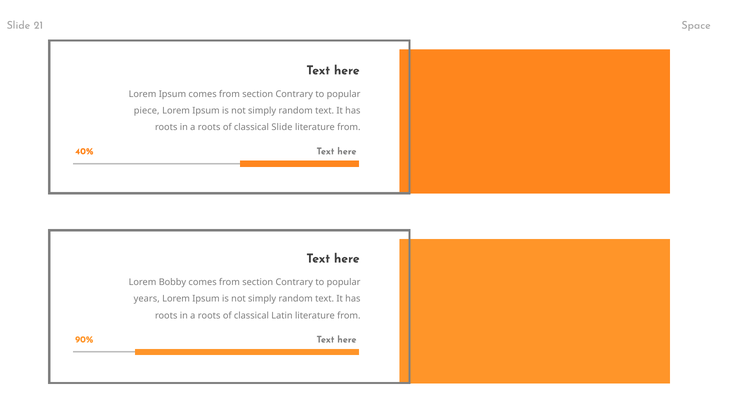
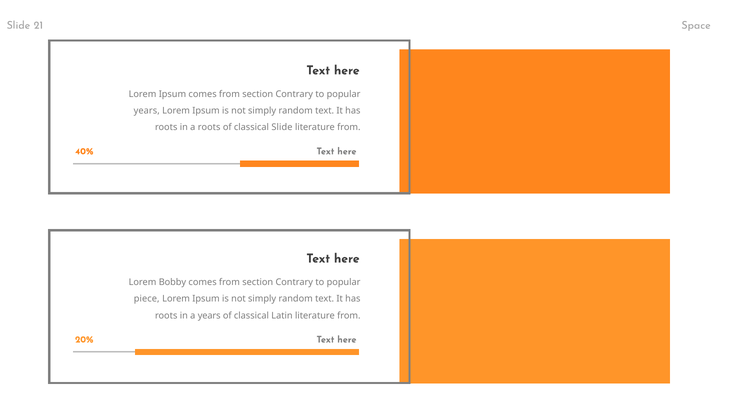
piece: piece -> years (147, 111)
years: years -> piece (147, 299)
roots: roots -> years (209, 315)
90%: 90% -> 20% (84, 339)
